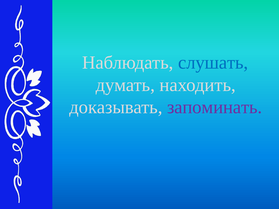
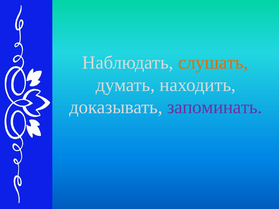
слушать colour: blue -> orange (213, 63)
